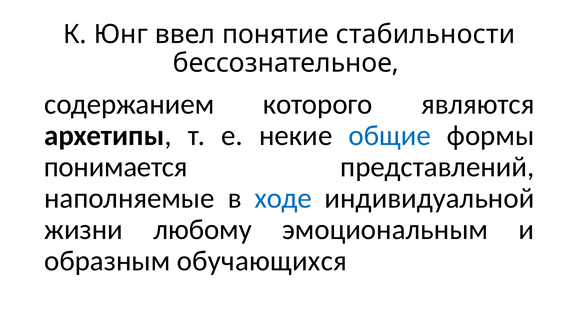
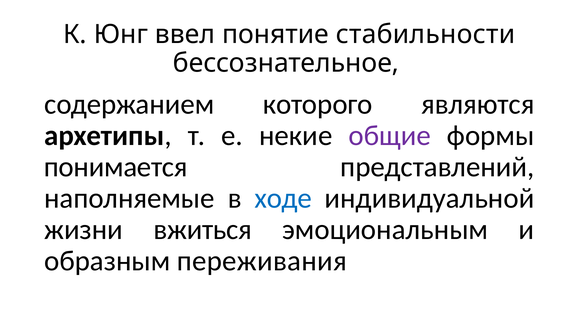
общие colour: blue -> purple (390, 136)
любому: любому -> вжиться (203, 229)
обучающихся: обучающихся -> переживания (262, 261)
